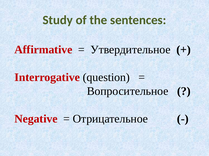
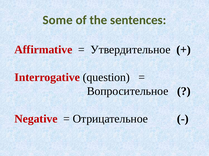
Study: Study -> Some (58, 20)
